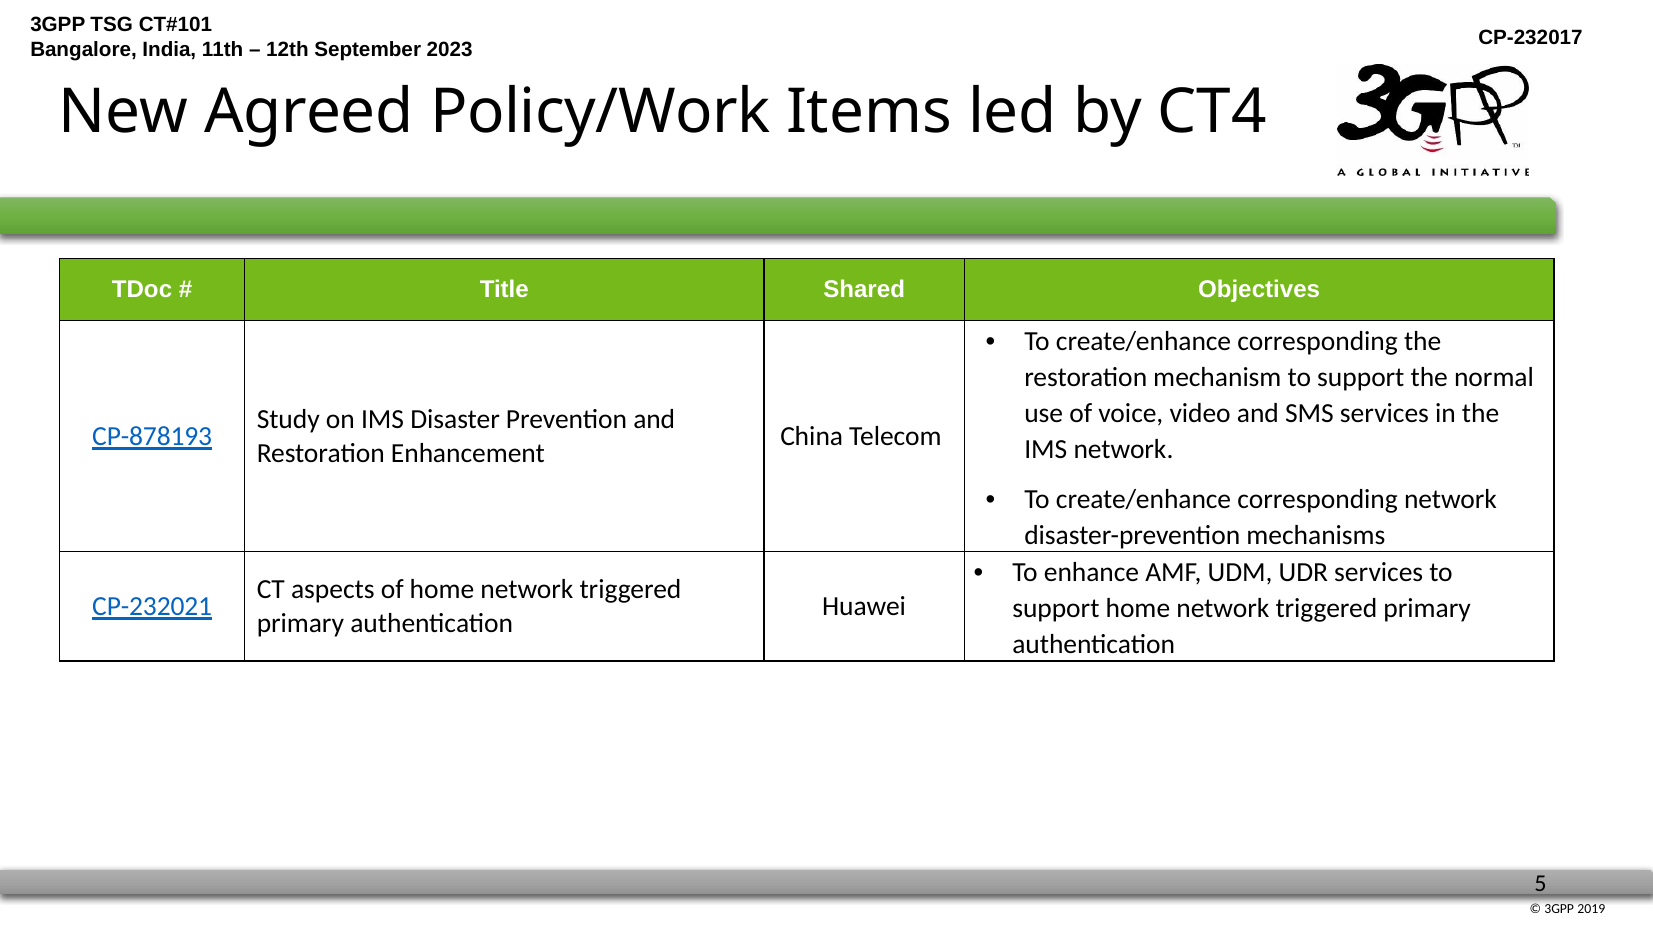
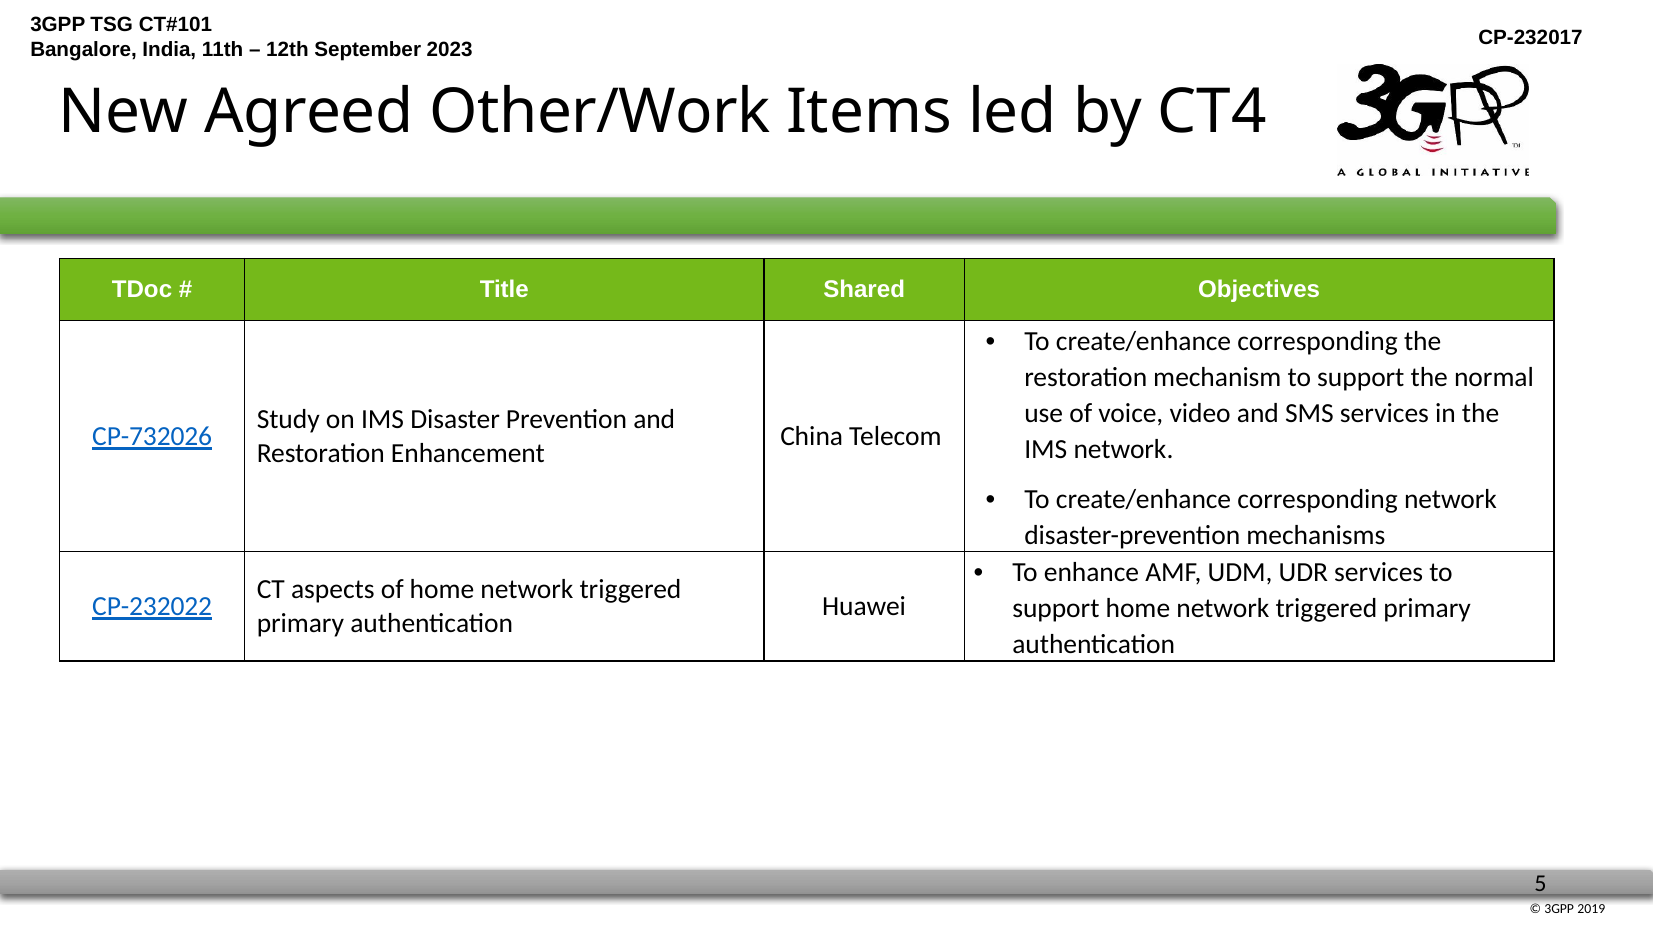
Policy/Work: Policy/Work -> Other/Work (600, 112)
CP-878193: CP-878193 -> CP-732026 (152, 436)
CP-232021: CP-232021 -> CP-232022 (152, 607)
